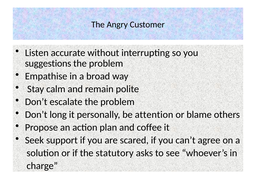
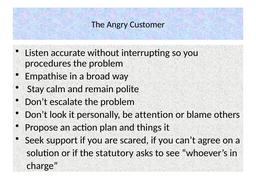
suggestions: suggestions -> procedures (48, 64)
long: long -> look (58, 115)
coffee: coffee -> things (149, 128)
